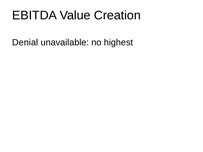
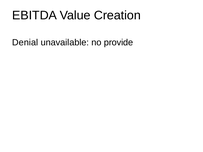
highest: highest -> provide (119, 43)
